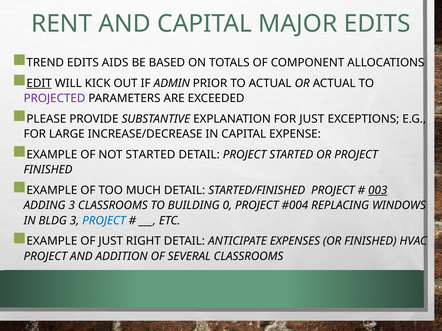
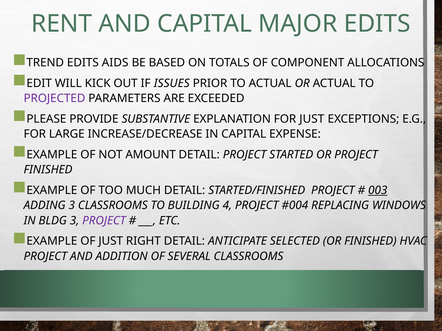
EDIT underline: present -> none (39, 84)
ADMIN: ADMIN -> ISSUES (172, 84)
NOT STARTED: STARTED -> AMOUNT (151, 155)
0: 0 -> 4 (227, 206)
PROJECT colour: blue -> purple (104, 221)
EXPENSES: EXPENSES -> SELECTED (295, 242)
